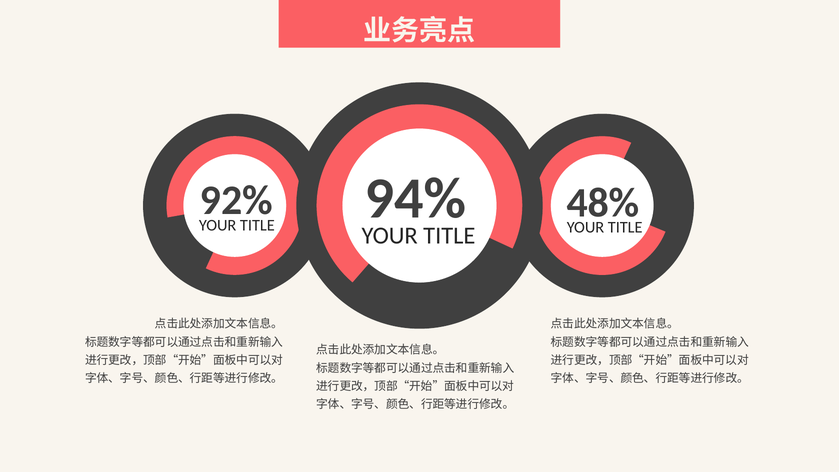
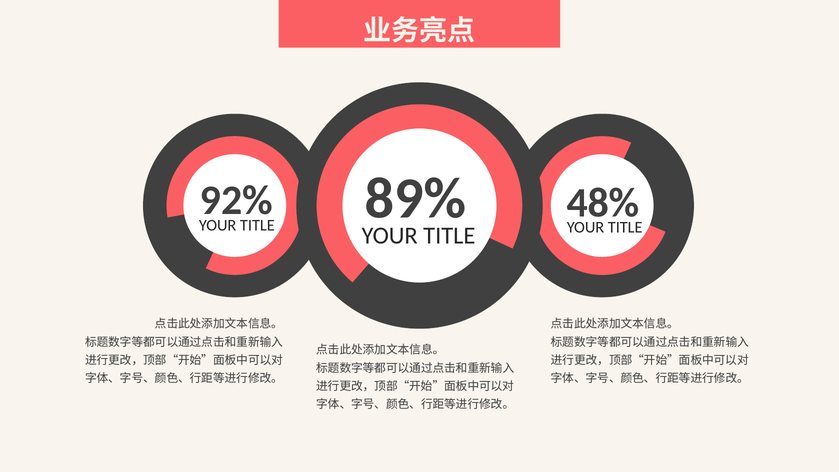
94%: 94% -> 89% (415, 198)
